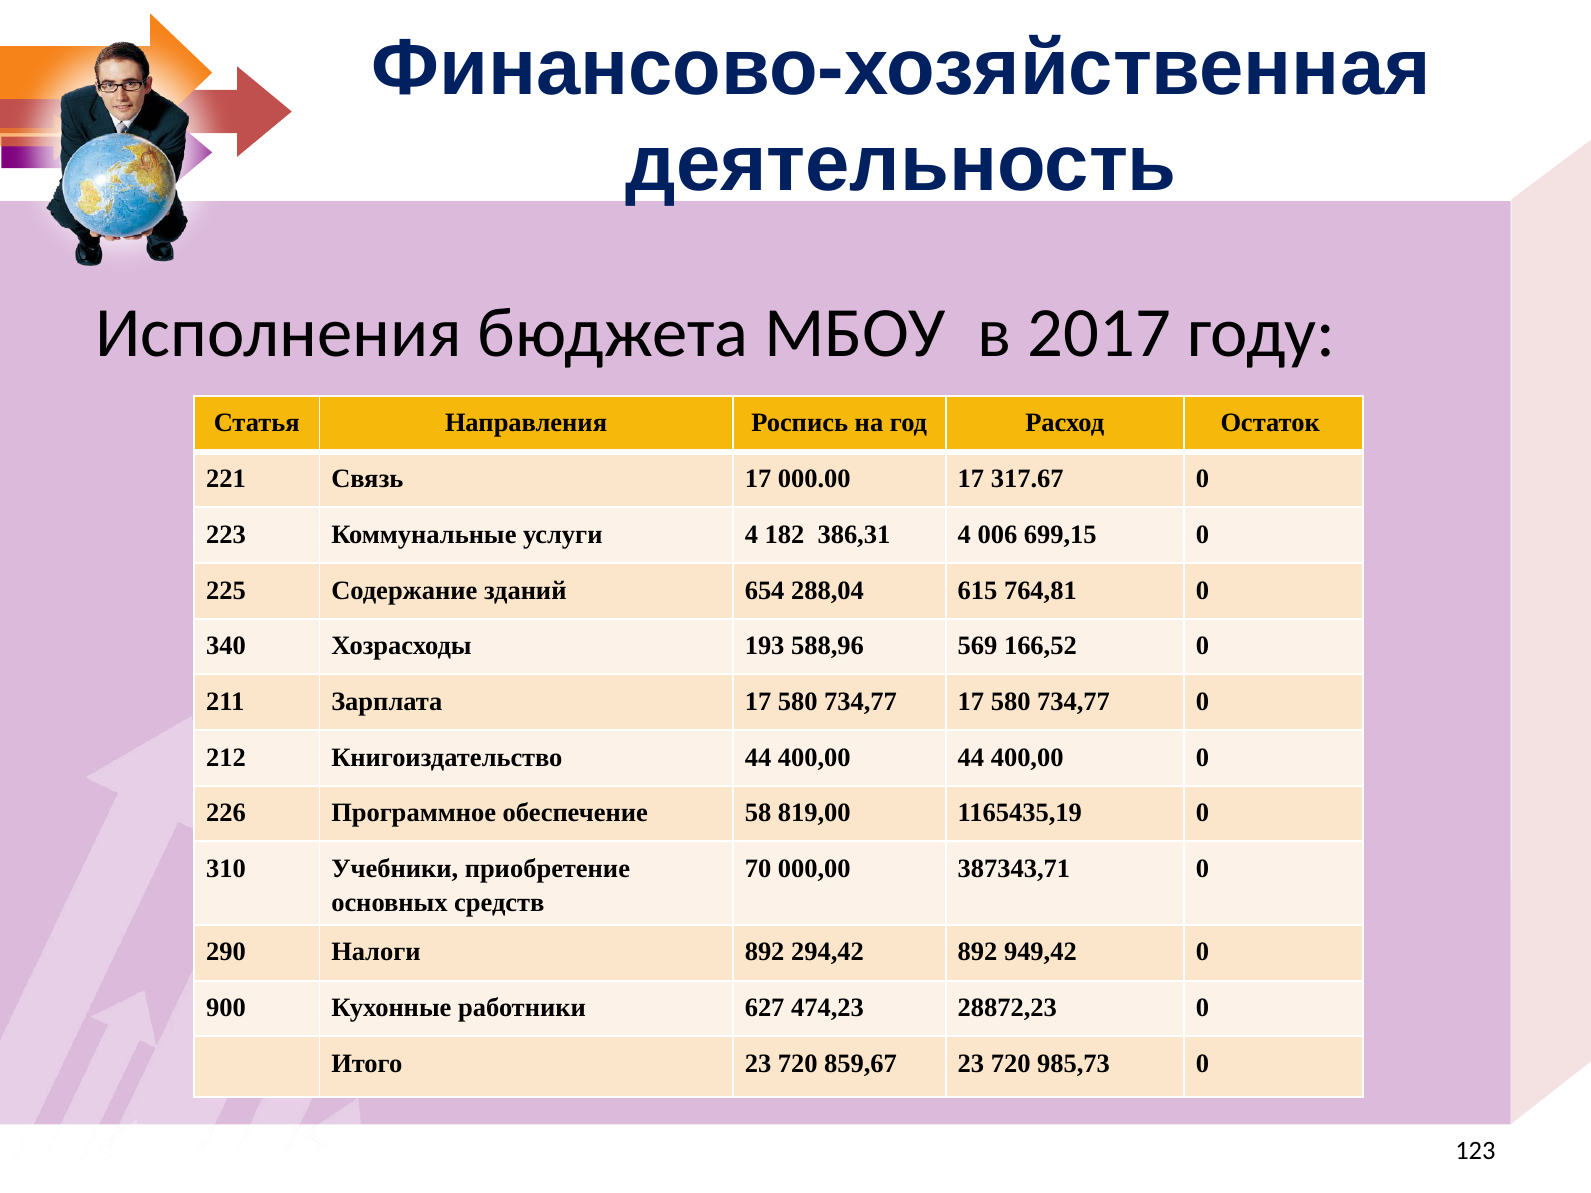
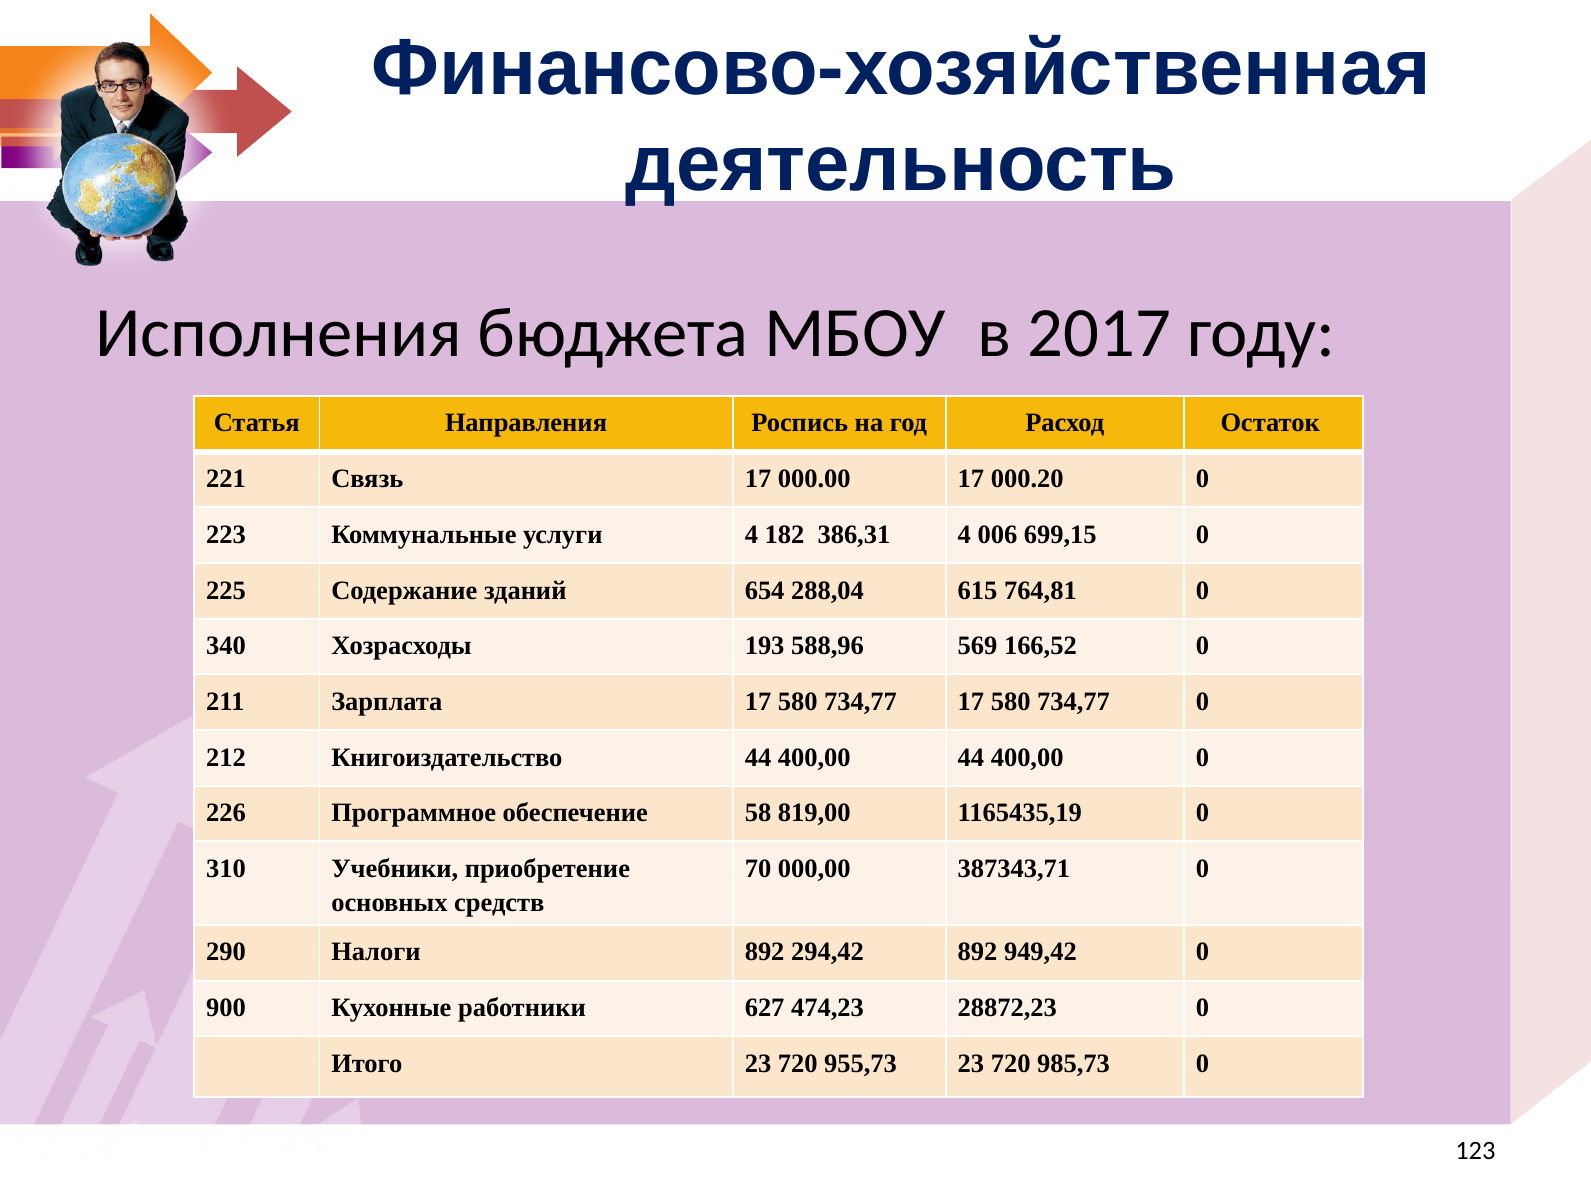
317.67: 317.67 -> 000.20 (1027, 479)
859,67: 859,67 -> 955,73 (861, 1064)
